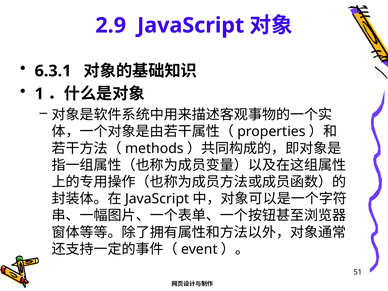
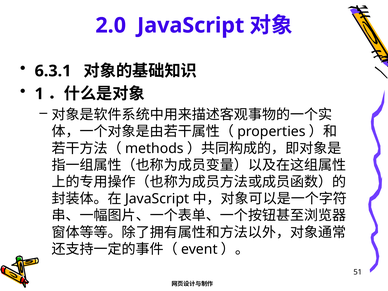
2.9: 2.9 -> 2.0 (111, 25)
